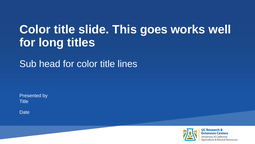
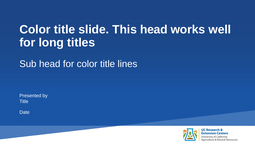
This goes: goes -> head (154, 29)
